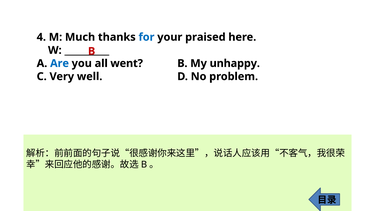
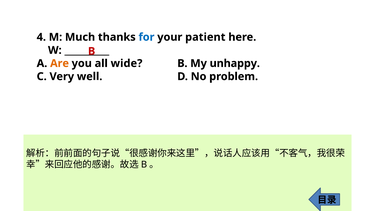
praised: praised -> patient (205, 37)
Are colour: blue -> orange (60, 63)
went: went -> wide (127, 63)
